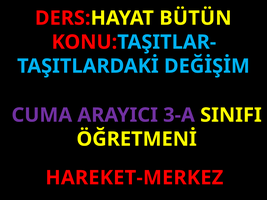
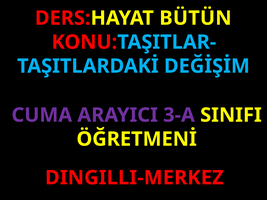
HAREKET-MERKEZ: HAREKET-MERKEZ -> DINGILLI-MERKEZ (134, 178)
